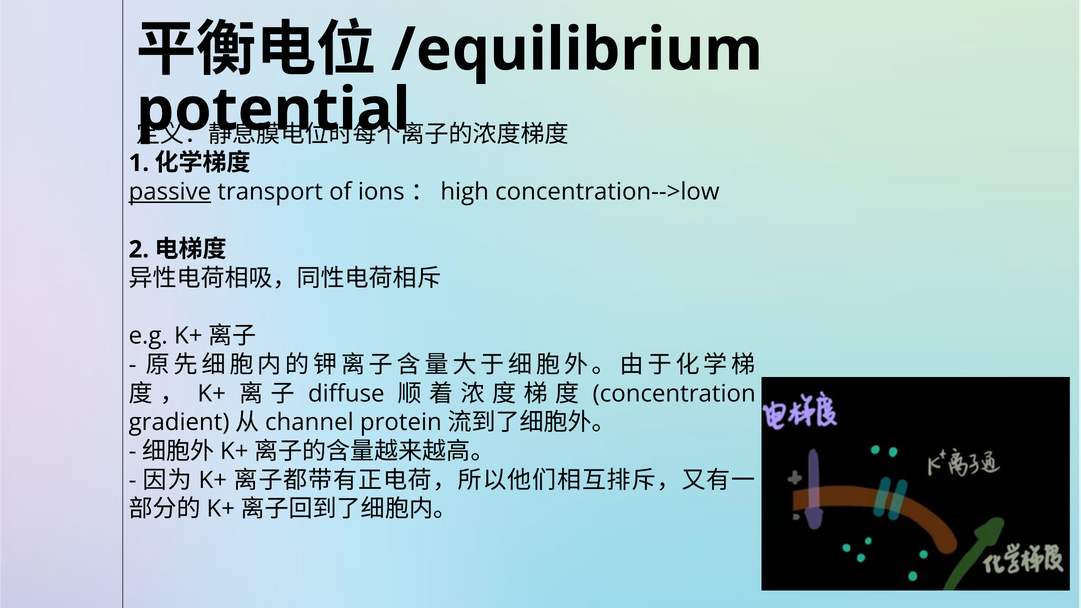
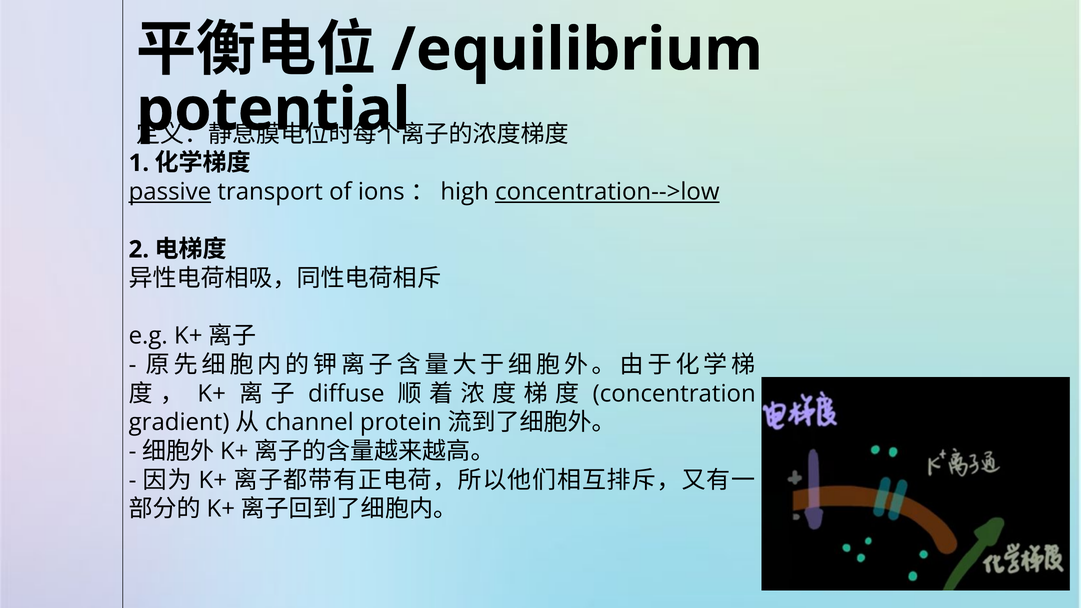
concentration-->low underline: none -> present (607, 192)
